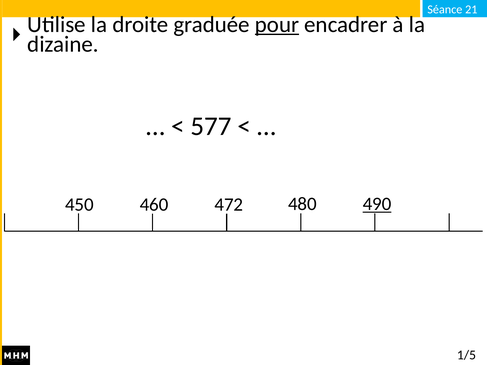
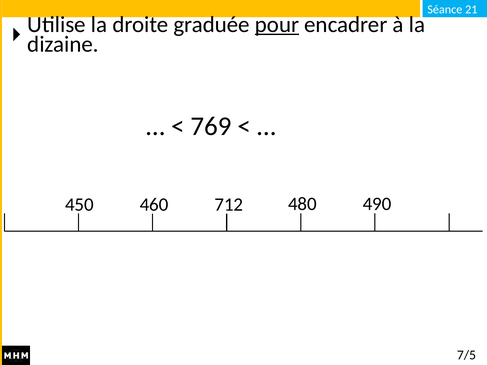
577: 577 -> 769 (211, 126)
472: 472 -> 712 (229, 205)
490 underline: present -> none (377, 204)
1/5: 1/5 -> 7/5 (466, 355)
